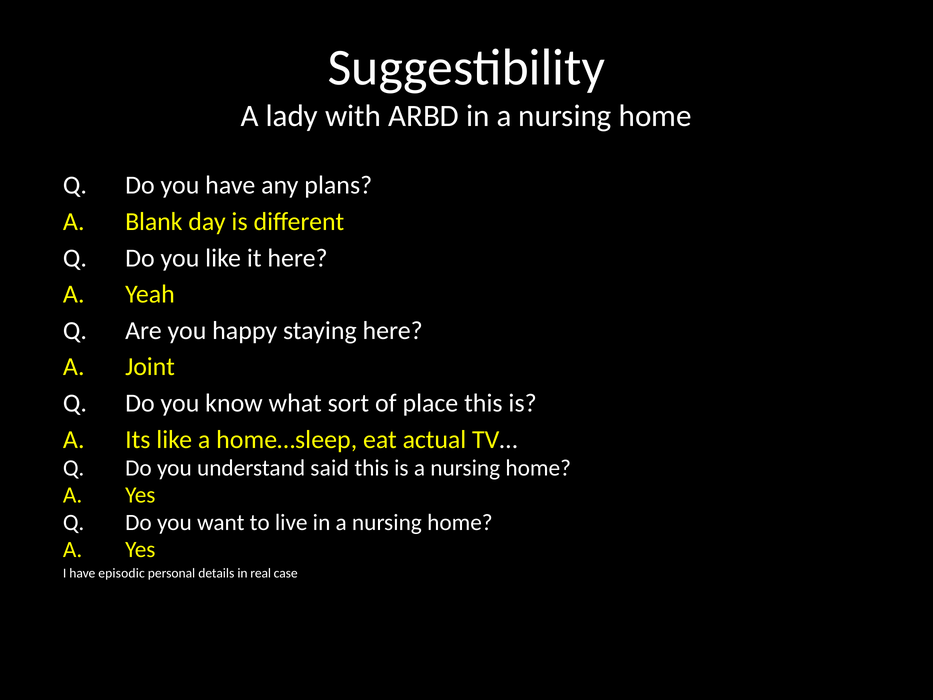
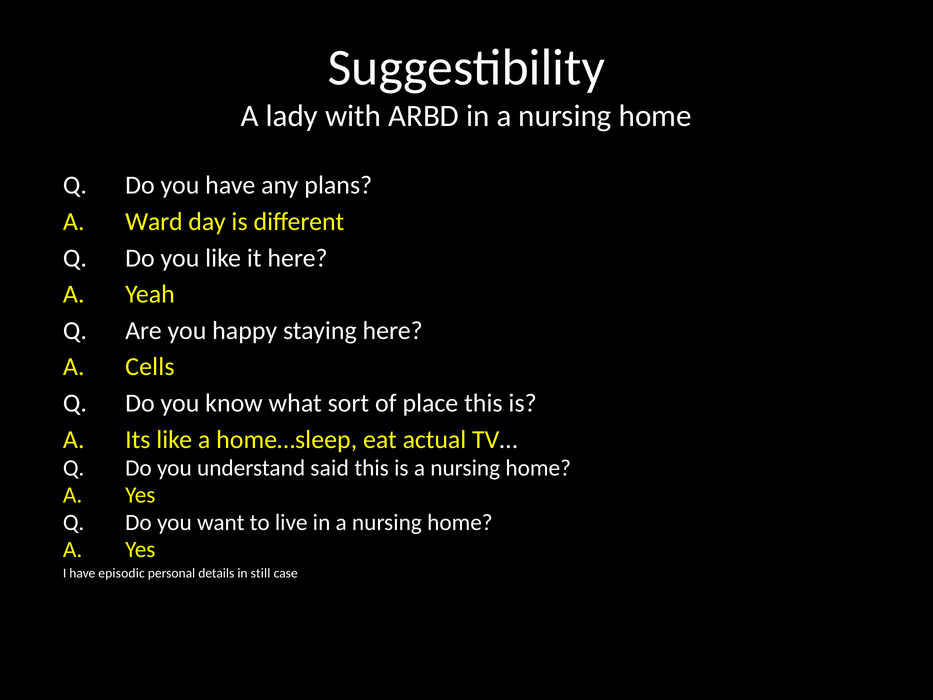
Blank: Blank -> Ward (154, 222)
Joint: Joint -> Cells (150, 367)
real: real -> still (261, 573)
